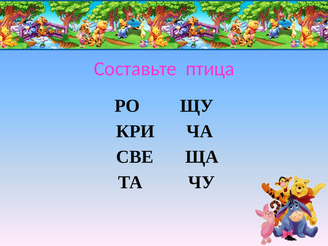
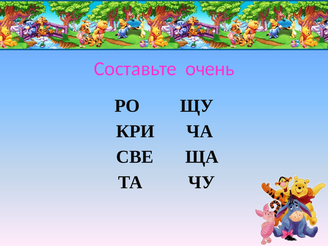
птица: птица -> очень (210, 69)
